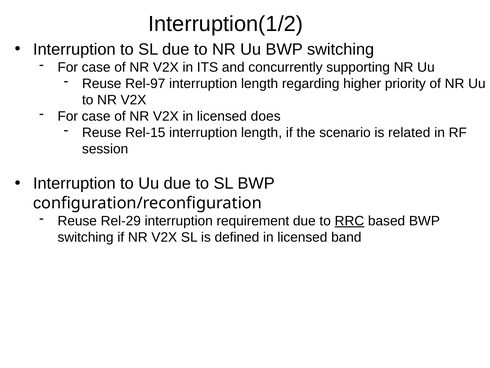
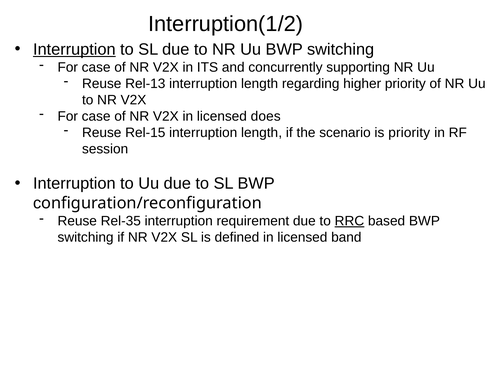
Interruption underline: none -> present (74, 49)
Rel-97: Rel-97 -> Rel-13 (145, 83)
is related: related -> priority (409, 132)
Rel-29: Rel-29 -> Rel-35 (121, 221)
